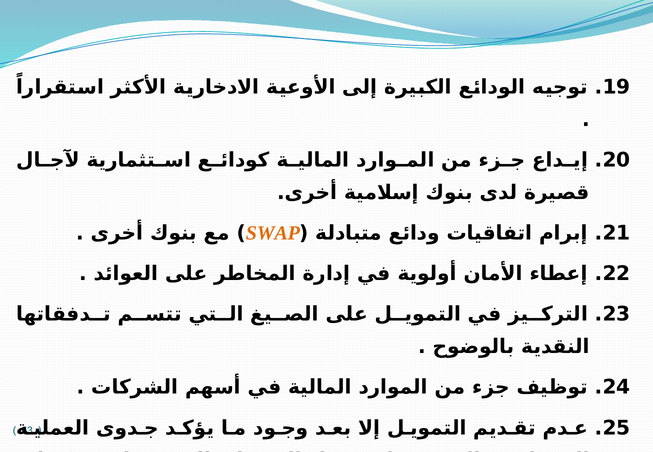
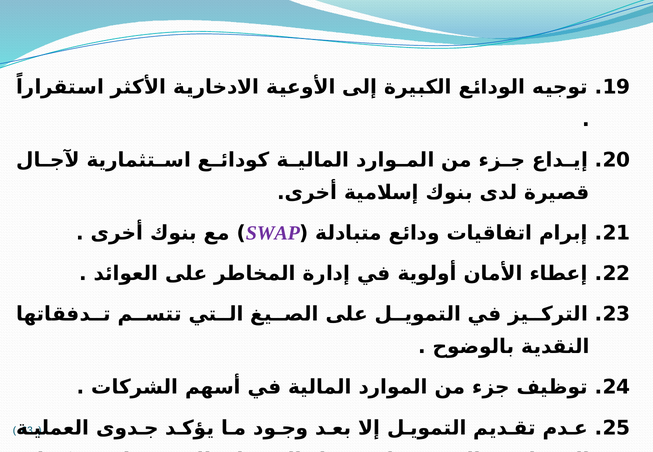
SWAP colour: orange -> purple (273, 233)
